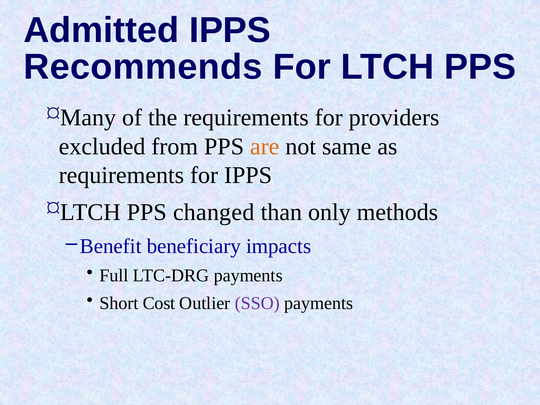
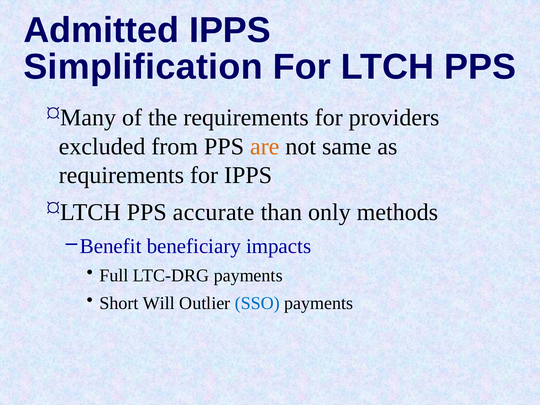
Recommends: Recommends -> Simplification (143, 67)
changed: changed -> accurate (214, 212)
Cost: Cost -> Will (159, 303)
SSO colour: purple -> blue (257, 303)
